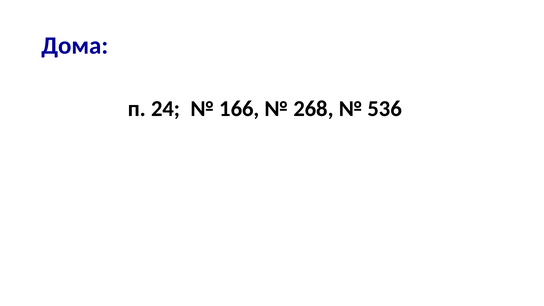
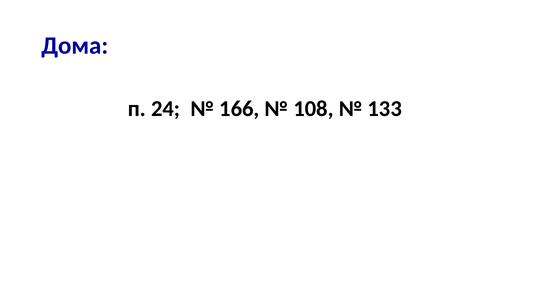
268: 268 -> 108 (313, 109)
536: 536 -> 133 (385, 109)
